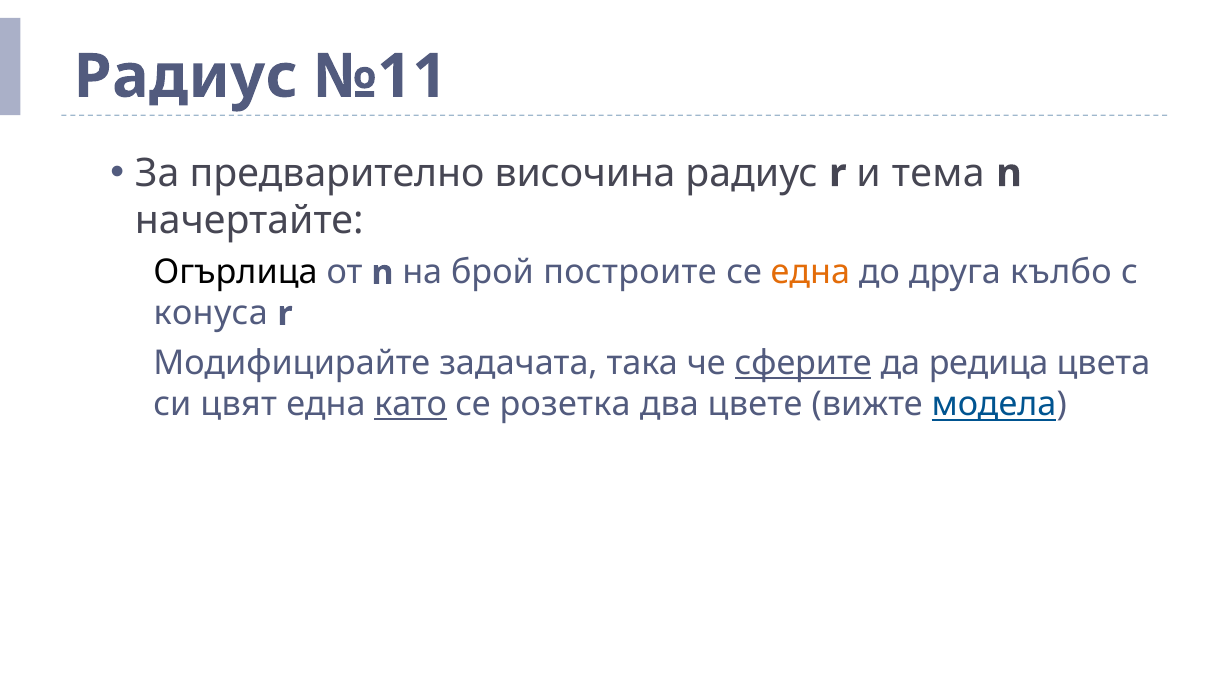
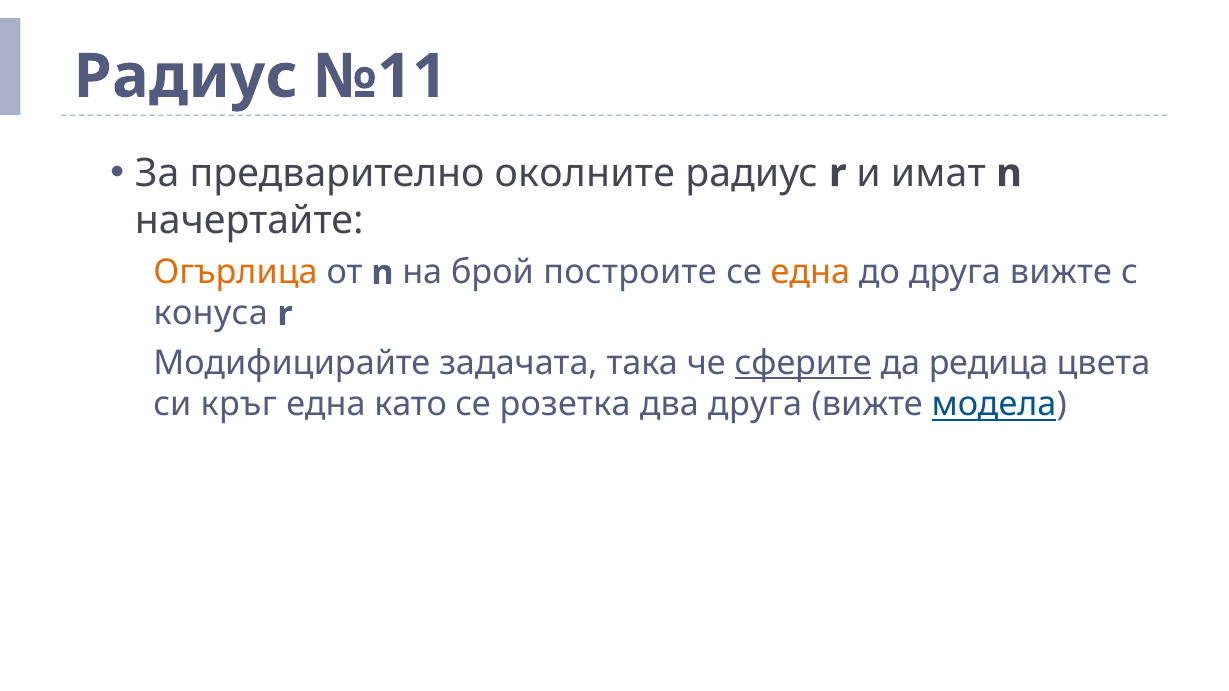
височина: височина -> околните (585, 173)
тема: тема -> имат (938, 173)
Огърлица colour: black -> orange (236, 273)
до друга кълбо: кълбо -> вижте (1061, 273)
цвят: цвят -> кръг (239, 404)
като underline: present -> none (411, 404)
два цвете: цвете -> друга (755, 404)
